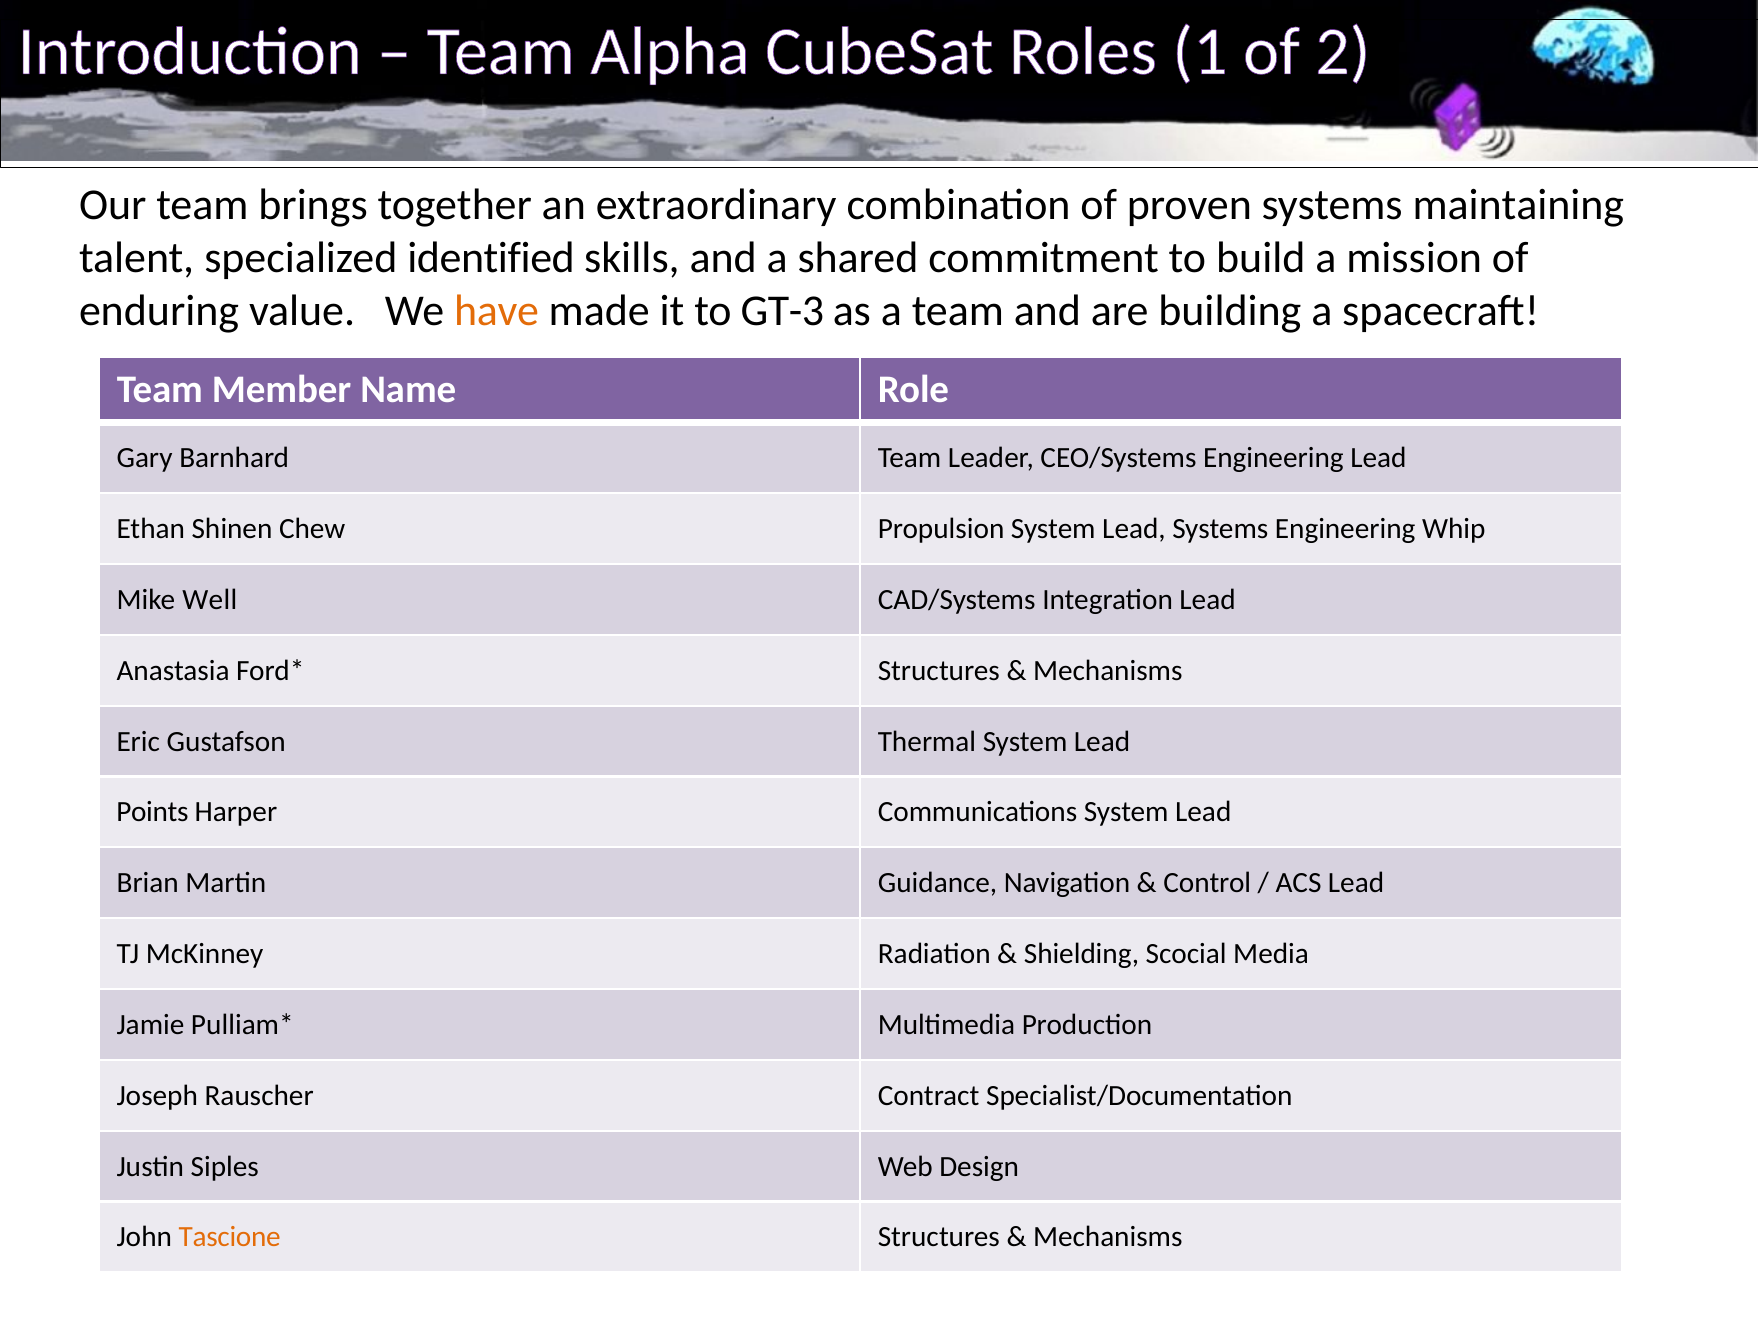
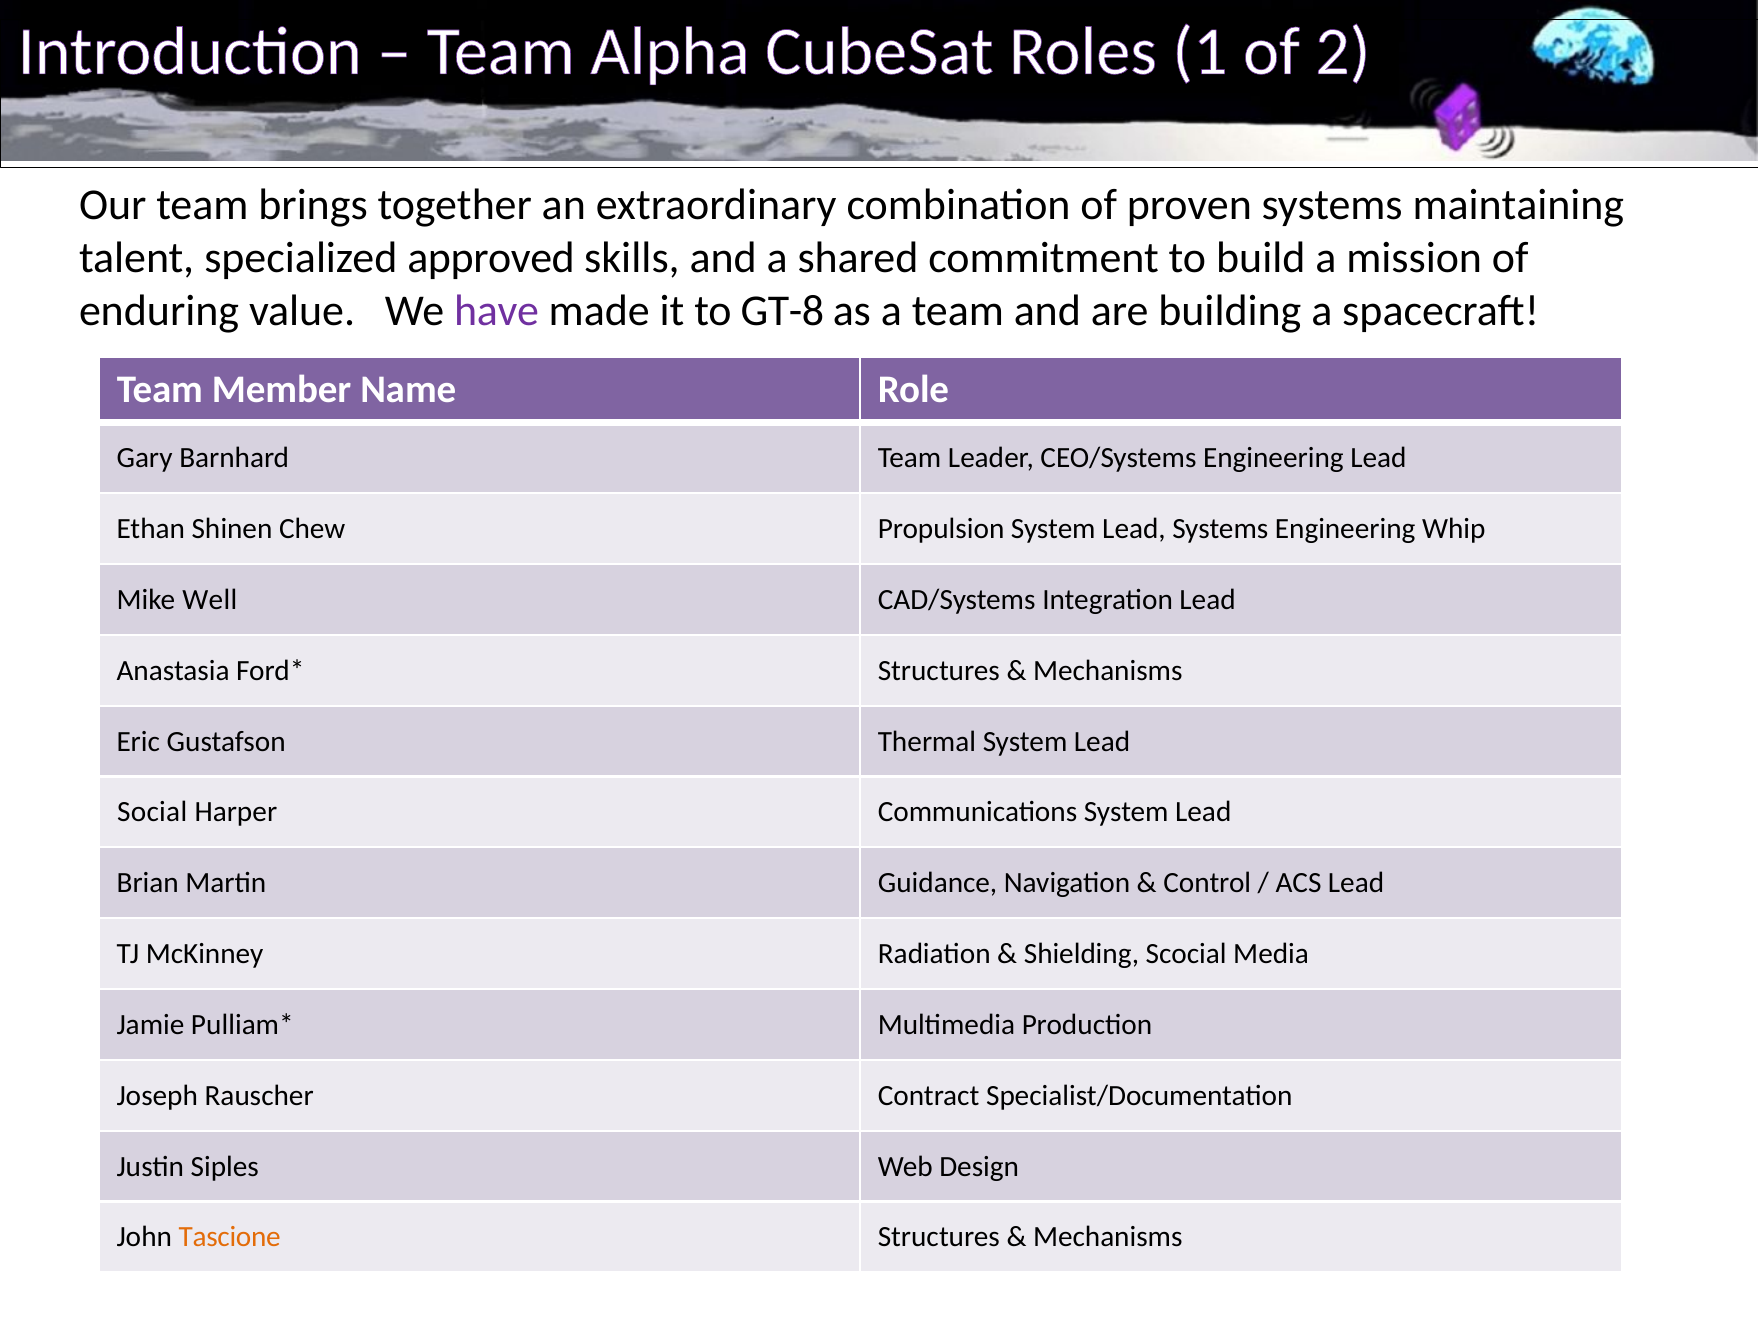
identified: identified -> approved (491, 258)
have colour: orange -> purple (497, 311)
GT-3: GT-3 -> GT-8 (782, 311)
Points: Points -> Social (152, 812)
